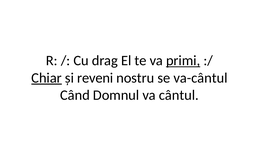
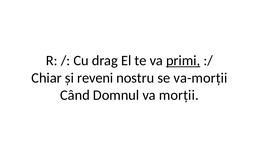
Chiar underline: present -> none (47, 78)
va-cântul: va-cântul -> va-morții (200, 78)
cântul: cântul -> morții (179, 95)
